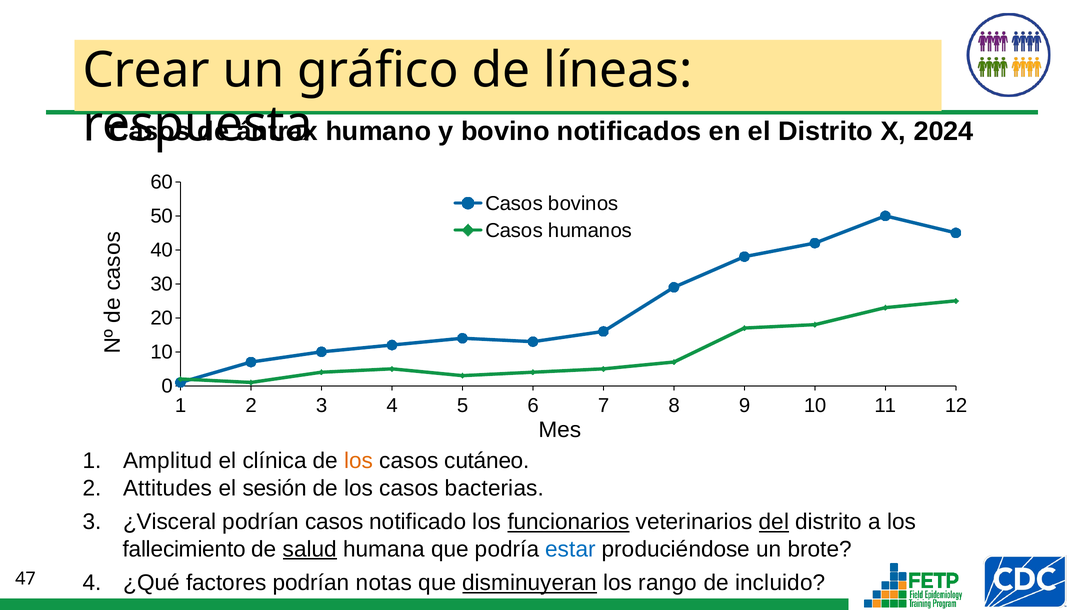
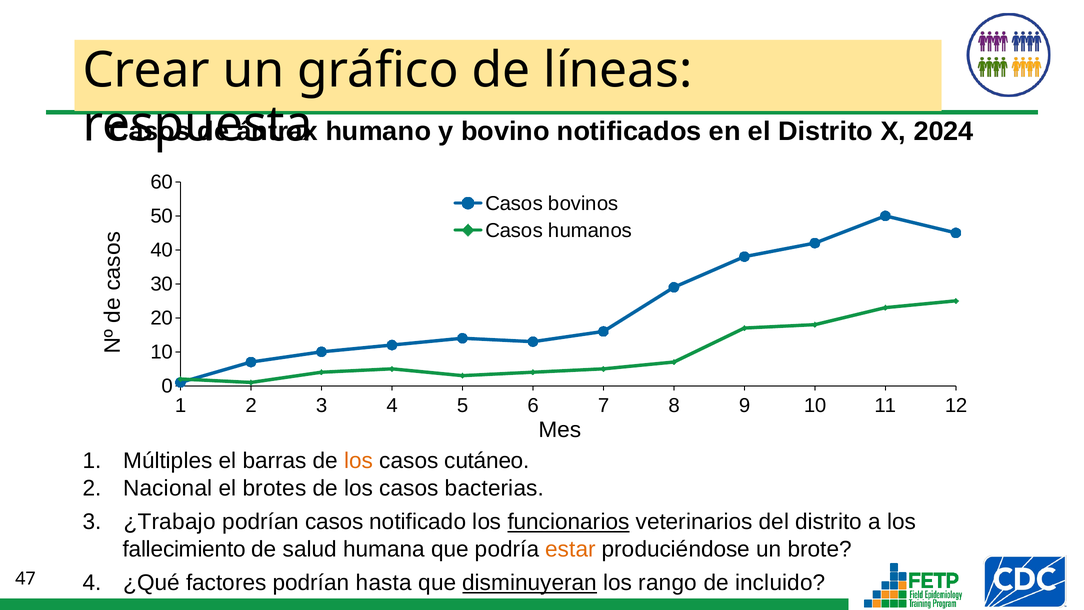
Amplitud: Amplitud -> Múltiples (168, 461)
clínica: clínica -> barras (275, 461)
Attitudes: Attitudes -> Nacional (168, 488)
sesión: sesión -> brotes (274, 488)
¿Visceral: ¿Visceral -> ¿Trabajo (170, 522)
del underline: present -> none (774, 522)
salud underline: present -> none (310, 549)
estar colour: blue -> orange (570, 549)
notas: notas -> hasta (384, 583)
